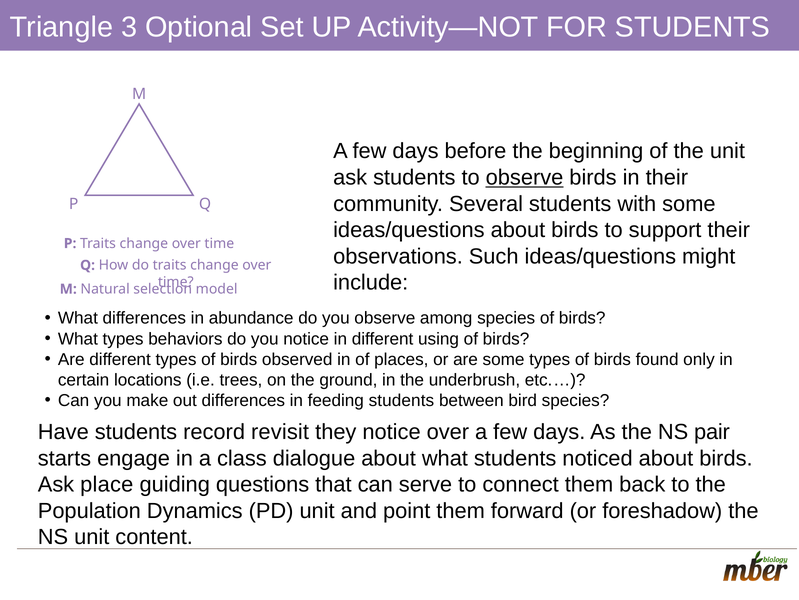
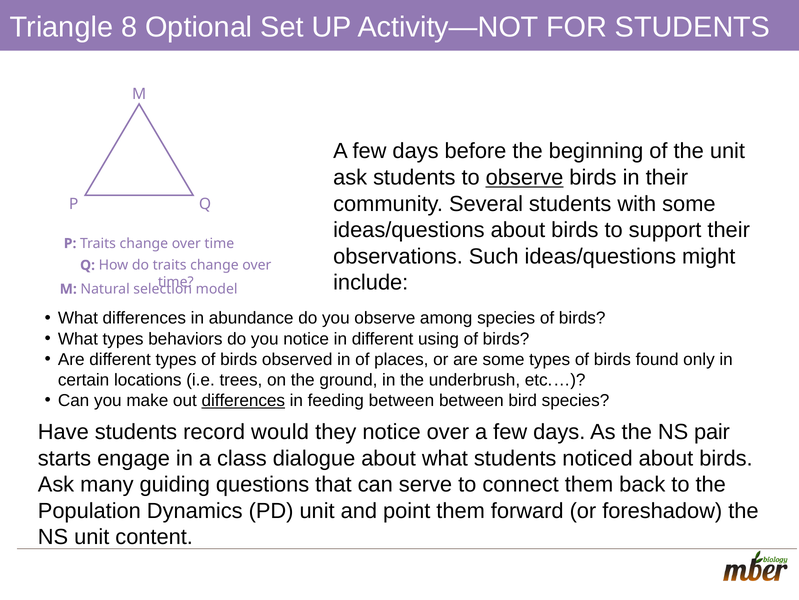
3: 3 -> 8 (129, 27)
differences underline: none -> present (243, 400)
feeding students: students -> between (401, 400)
revisit: revisit -> would (280, 432)
place: place -> many (107, 484)
